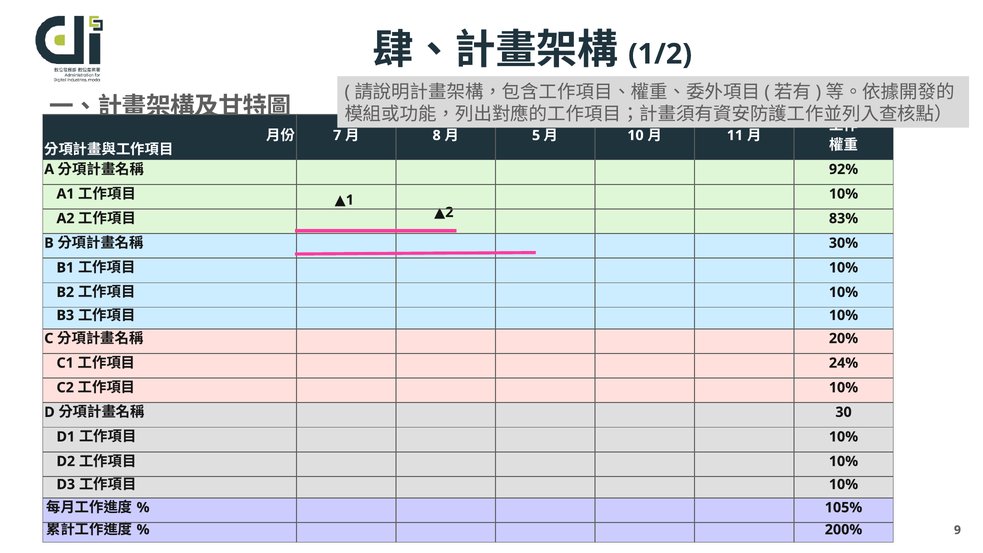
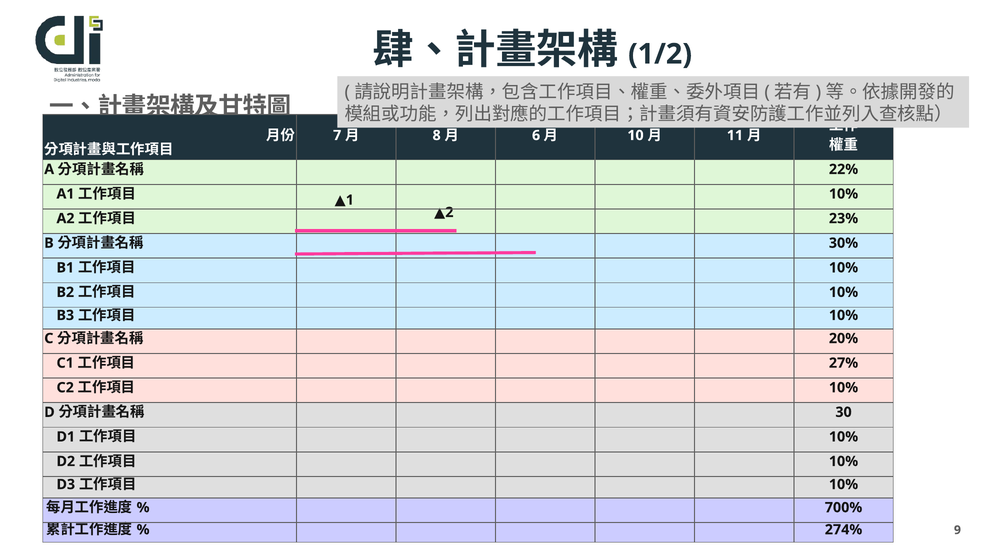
5: 5 -> 6 (536, 135)
92%: 92% -> 22% (844, 169)
83%: 83% -> 23% (844, 218)
24%: 24% -> 27% (844, 363)
105%: 105% -> 700% (844, 507)
200%: 200% -> 274% (844, 530)
